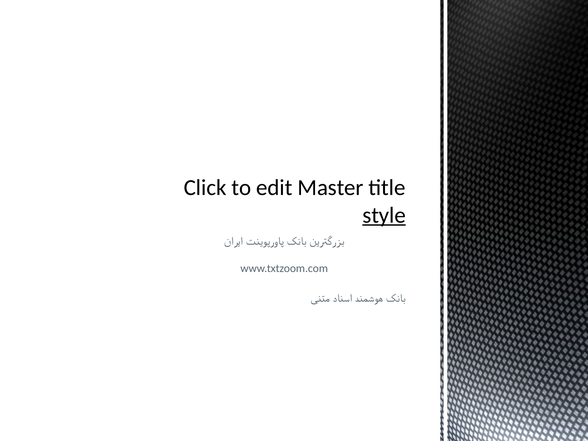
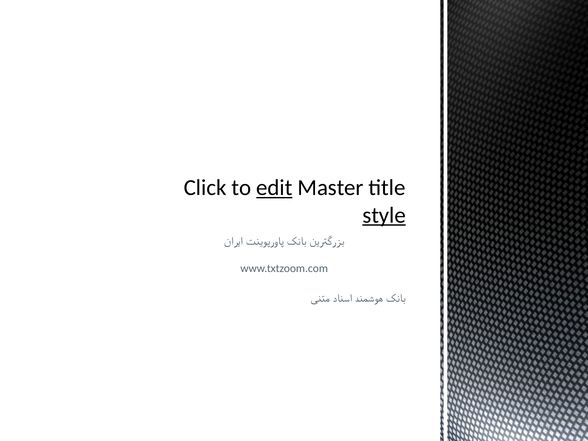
edit underline: none -> present (274, 188)
